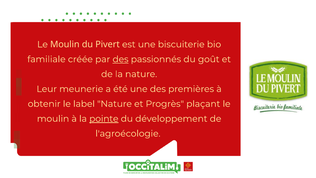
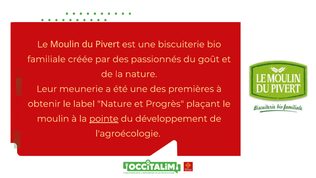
des underline: present -> none (121, 59)
